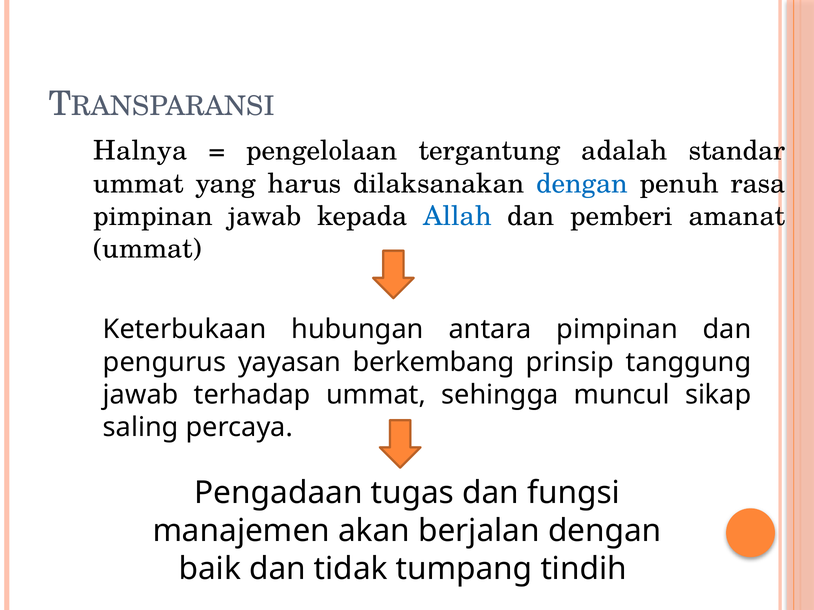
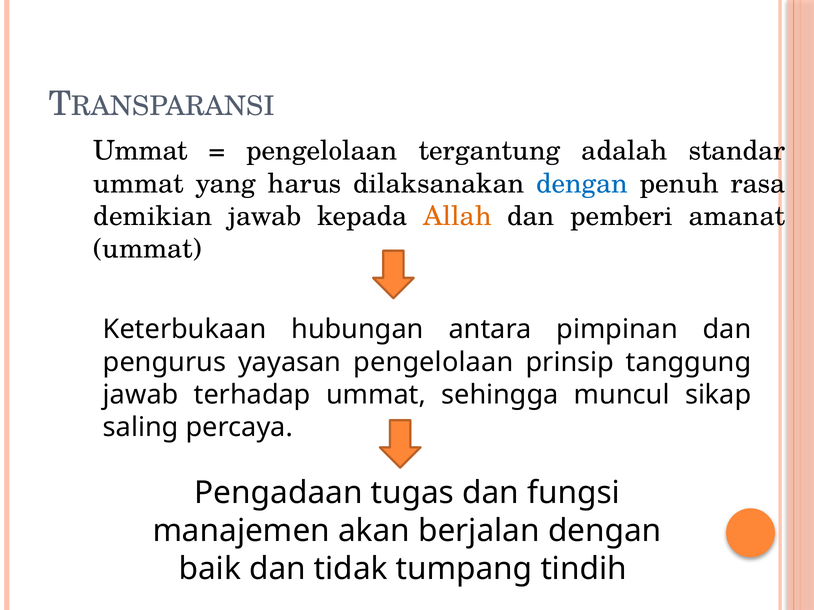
Halnya: Halnya -> Ummat (141, 151)
pimpinan: pimpinan -> demikian (153, 216)
Allah colour: blue -> orange (457, 216)
yayasan berkembang: berkembang -> pengelolaan (433, 362)
